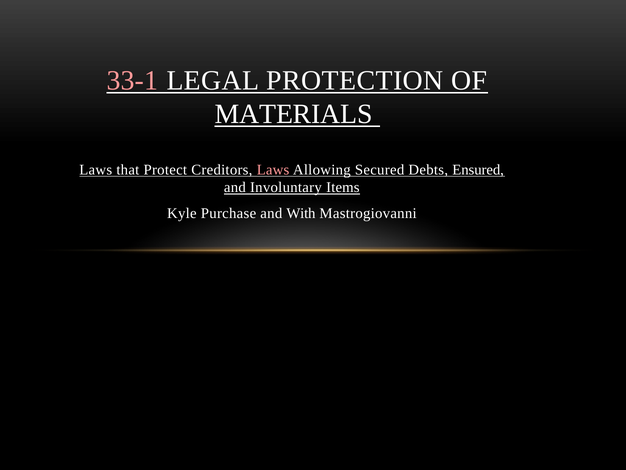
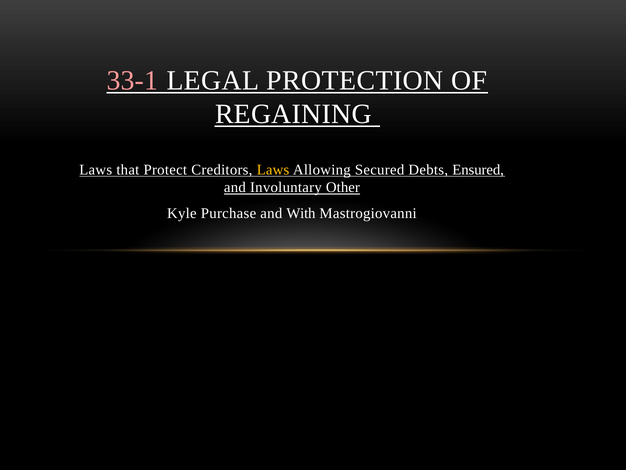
MATERIALS: MATERIALS -> REGAINING (293, 114)
Laws colour: pink -> yellow (273, 170)
Items: Items -> Other (343, 187)
